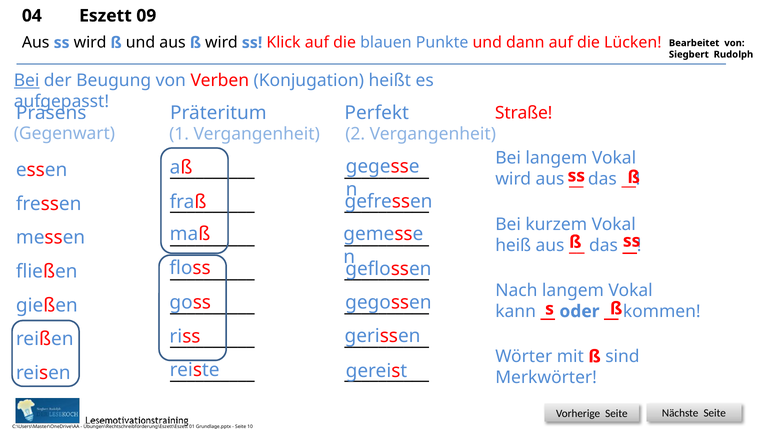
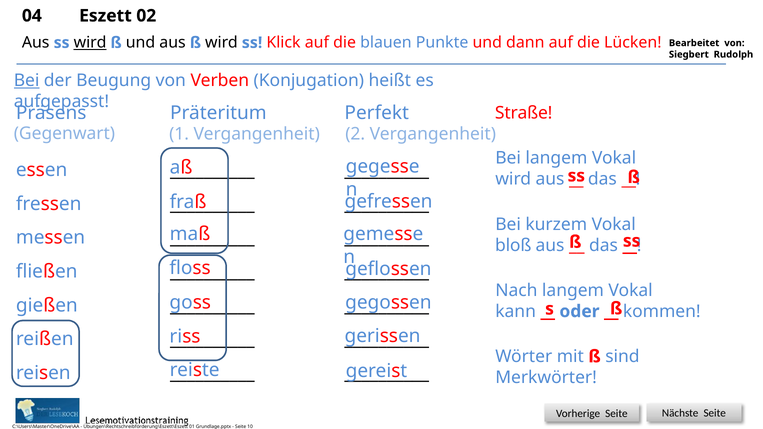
09: 09 -> 02 (146, 16)
wird underline: none -> present (90, 43)
heiß: heiß -> bloß (513, 245)
